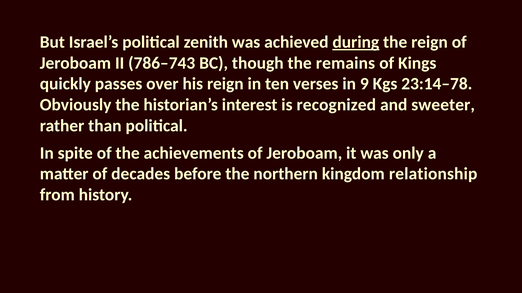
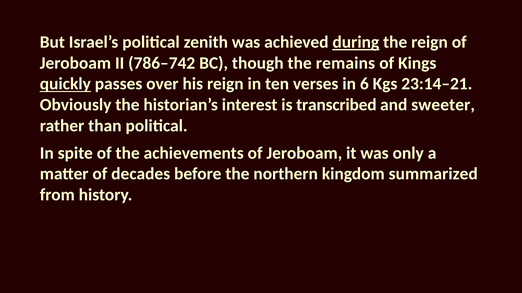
786–743: 786–743 -> 786–742 (162, 63)
quickly underline: none -> present (65, 84)
9: 9 -> 6 (364, 84)
23:14–78: 23:14–78 -> 23:14–21 (437, 84)
recognized: recognized -> transcribed (336, 105)
relationship: relationship -> summarized (433, 174)
